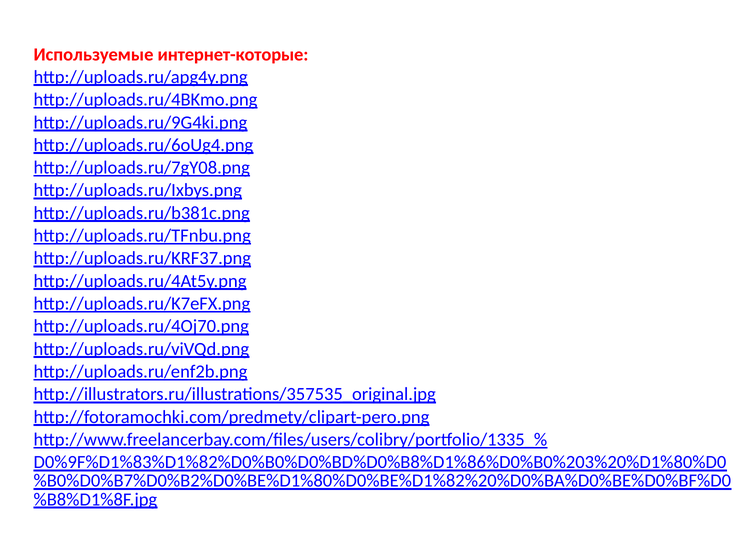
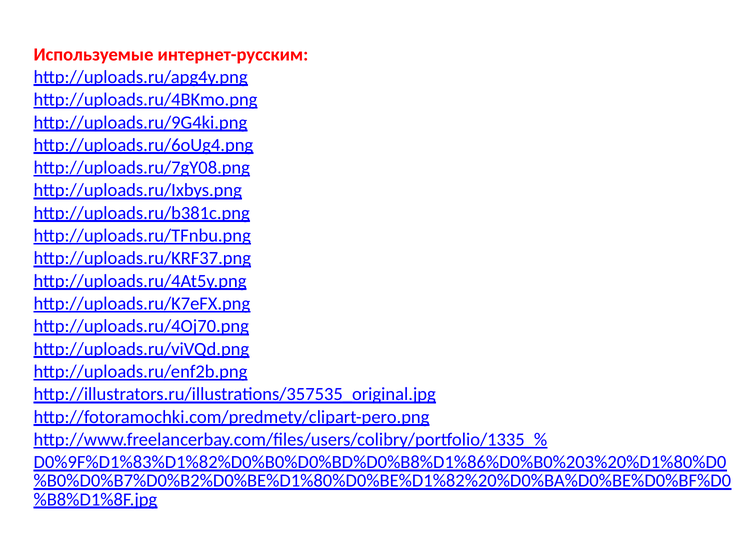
интернет-которые: интернет-которые -> интернет-русским (233, 55)
